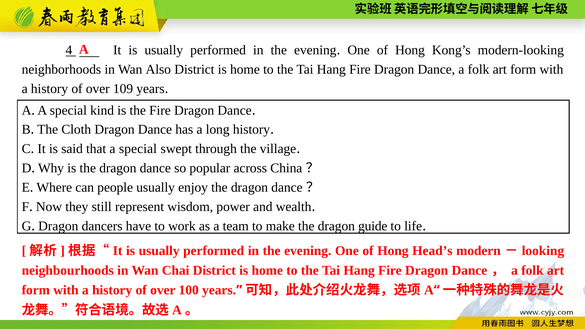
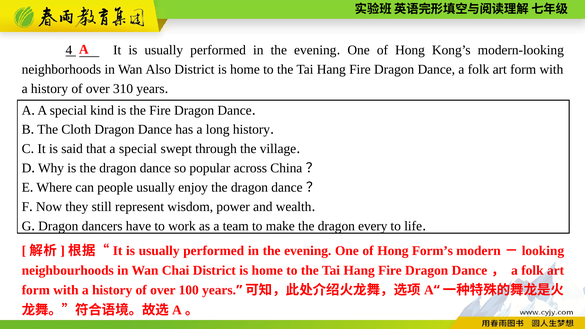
109: 109 -> 310 (123, 89)
guide: guide -> every (373, 226)
Head’s: Head’s -> Form’s (432, 251)
